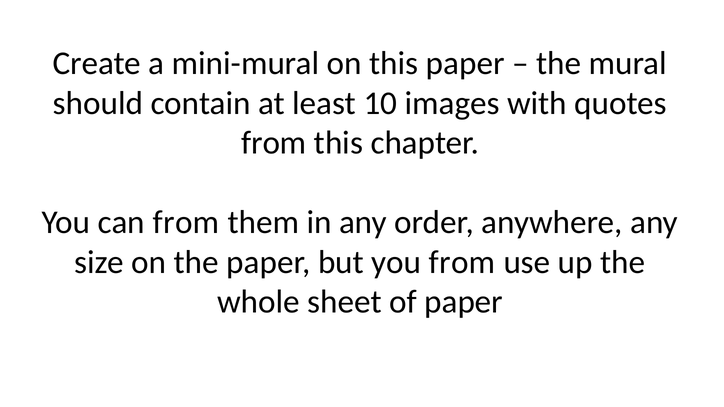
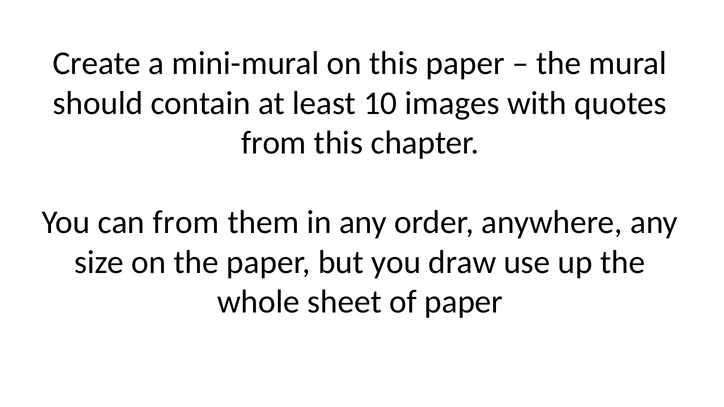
you from: from -> draw (462, 262)
